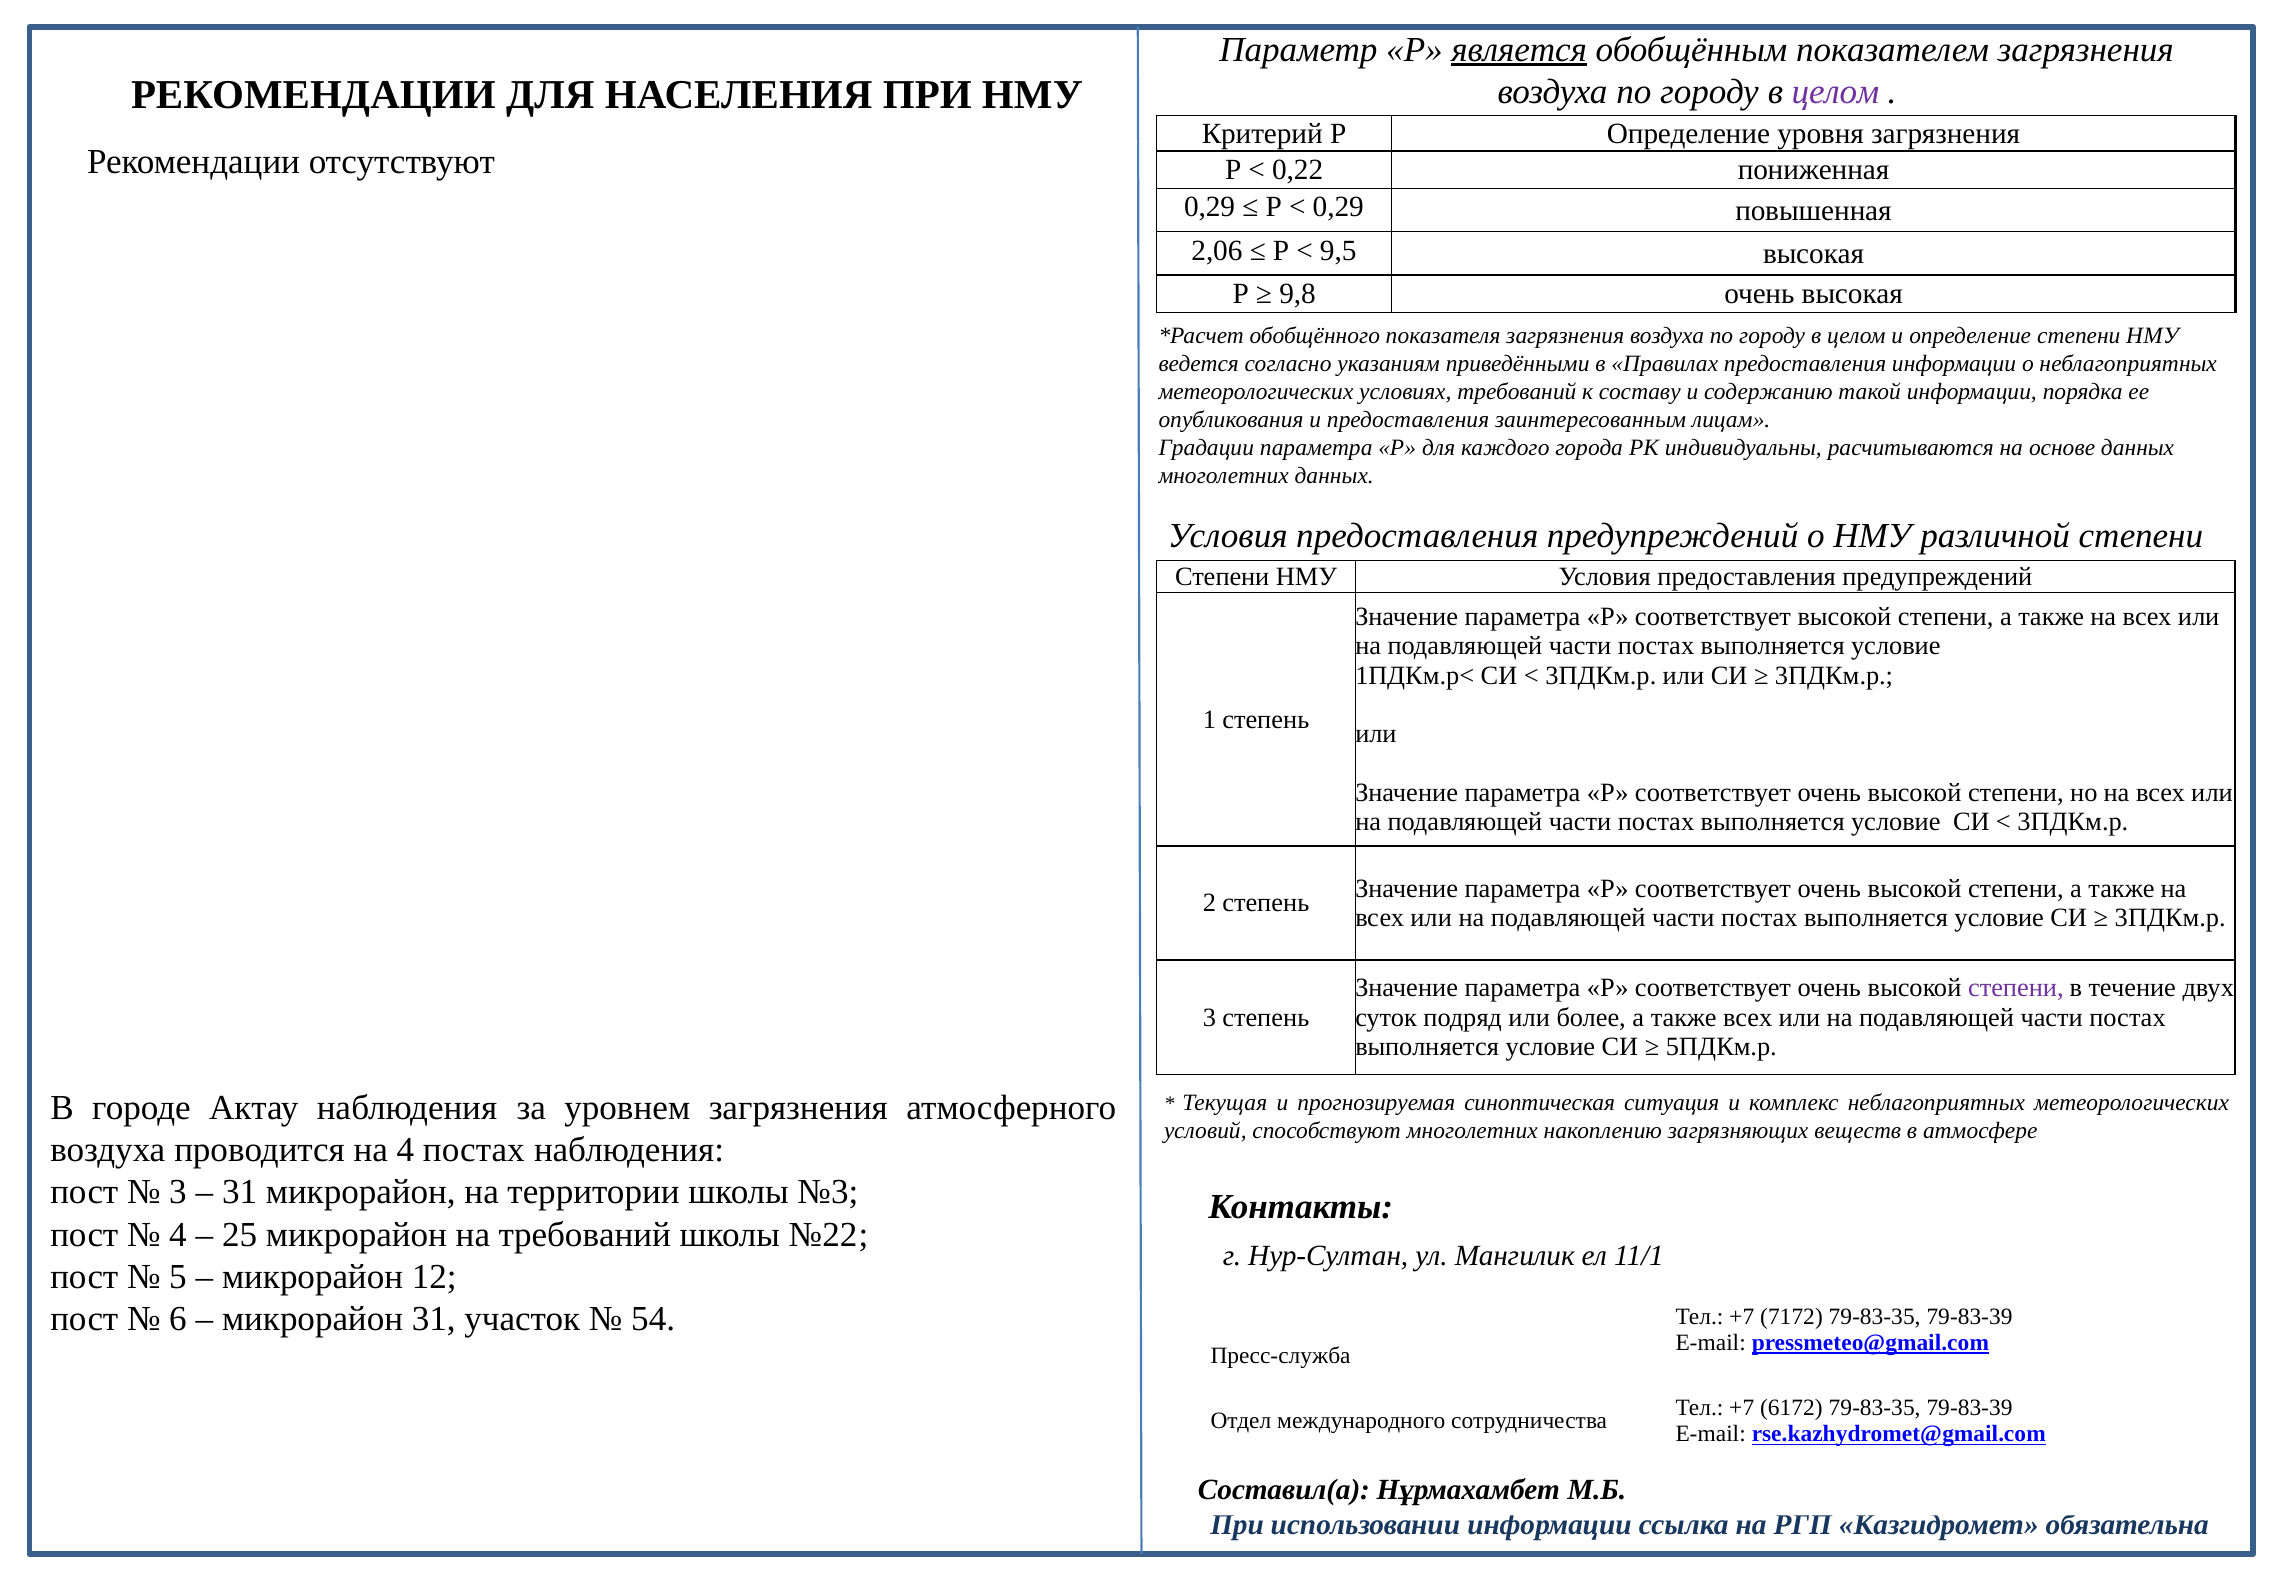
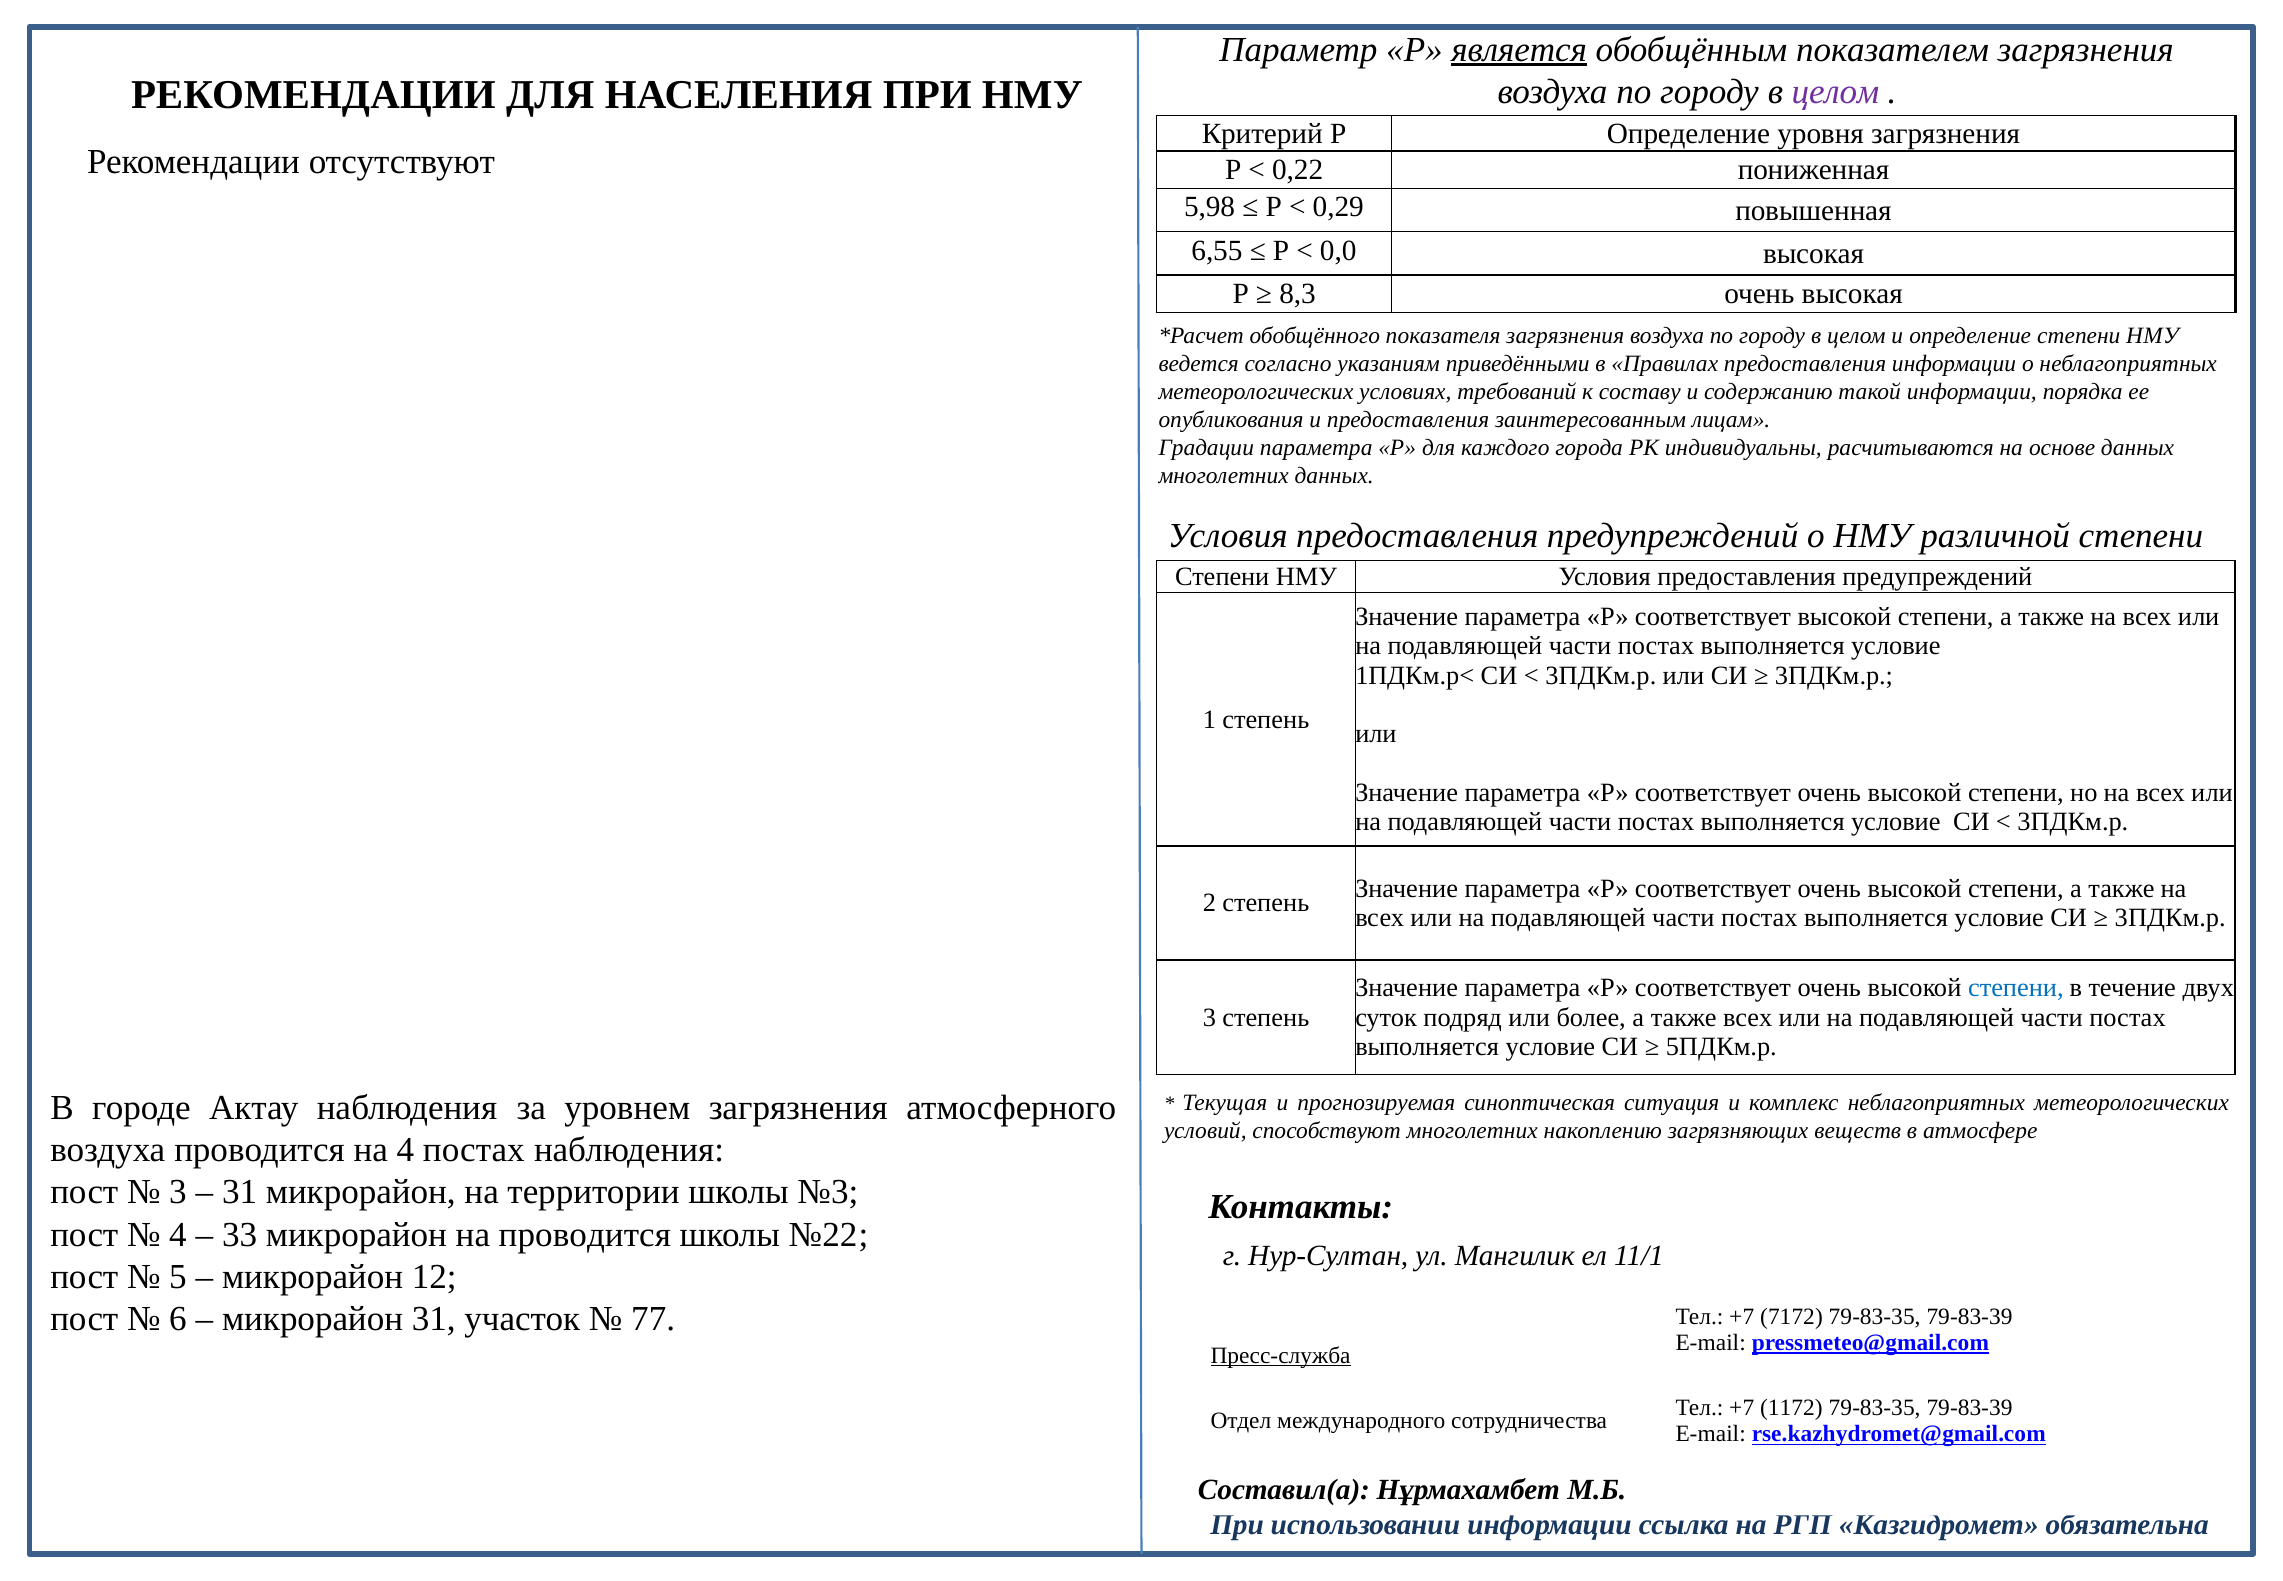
0,29: 0,29 -> 5,98 (1210, 207)
2,06: 2,06 -> 6,55 (1217, 250)
9,5: 9,5 -> 0,0 (1338, 250)
9,8: 9,8 -> 8,3 (1298, 293)
степени colour: purple -> blue (2016, 988)
25: 25 -> 33 (240, 1234)
на требований: требований -> проводится (585, 1234)
54: 54 -> 77 (653, 1318)
Пресс-служба underline: none -> present (1281, 1355)
6172: 6172 -> 1172 (1791, 1408)
